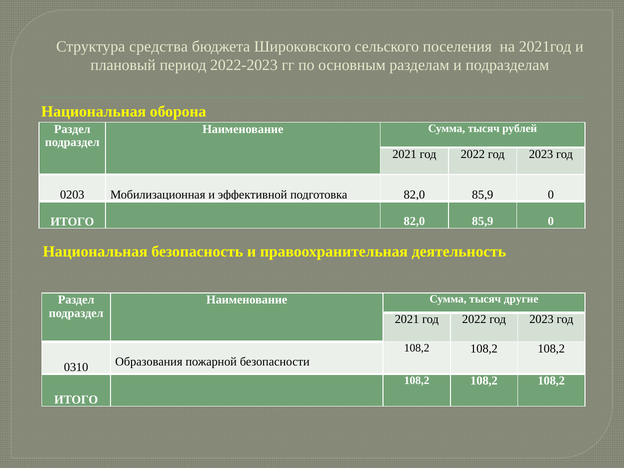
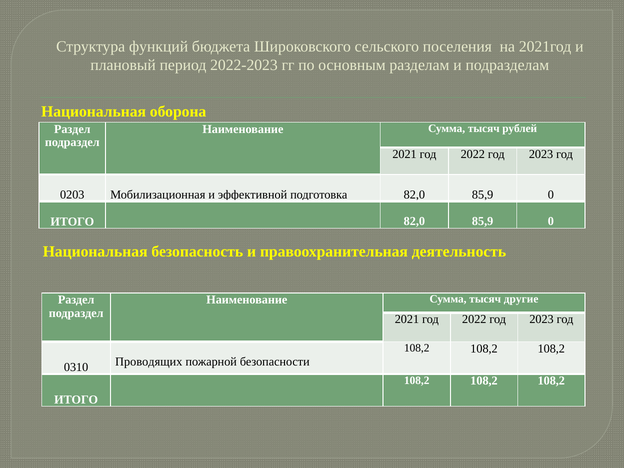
средства: средства -> функций (159, 47)
Образования: Образования -> Проводящих (149, 362)
